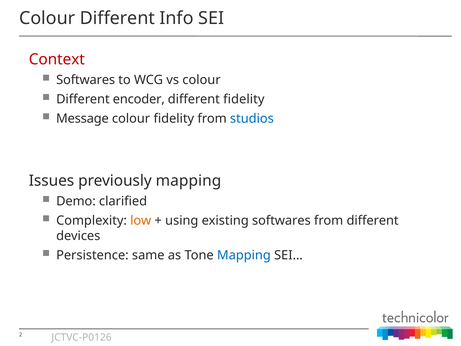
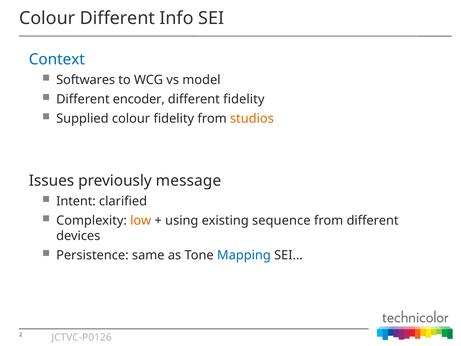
Context colour: red -> blue (57, 59)
vs colour: colour -> model (202, 80)
Message: Message -> Supplied (82, 118)
studios colour: blue -> orange (252, 118)
previously mapping: mapping -> message (188, 181)
Demo: Demo -> Intent (76, 201)
existing softwares: softwares -> sequence (281, 220)
